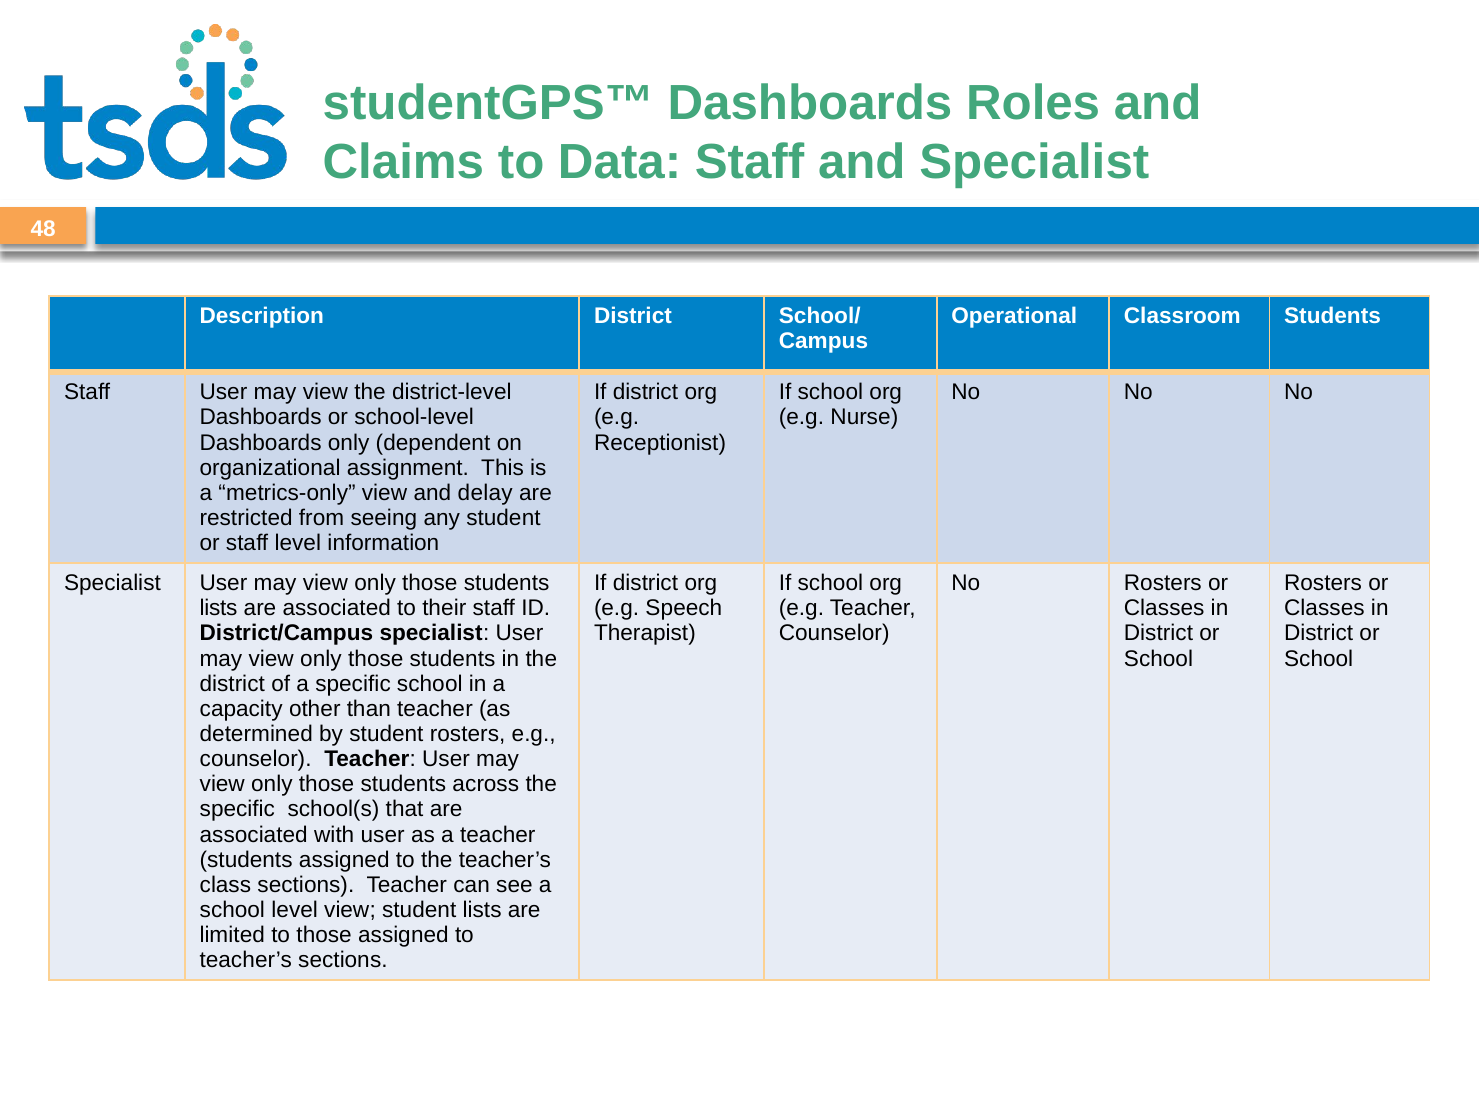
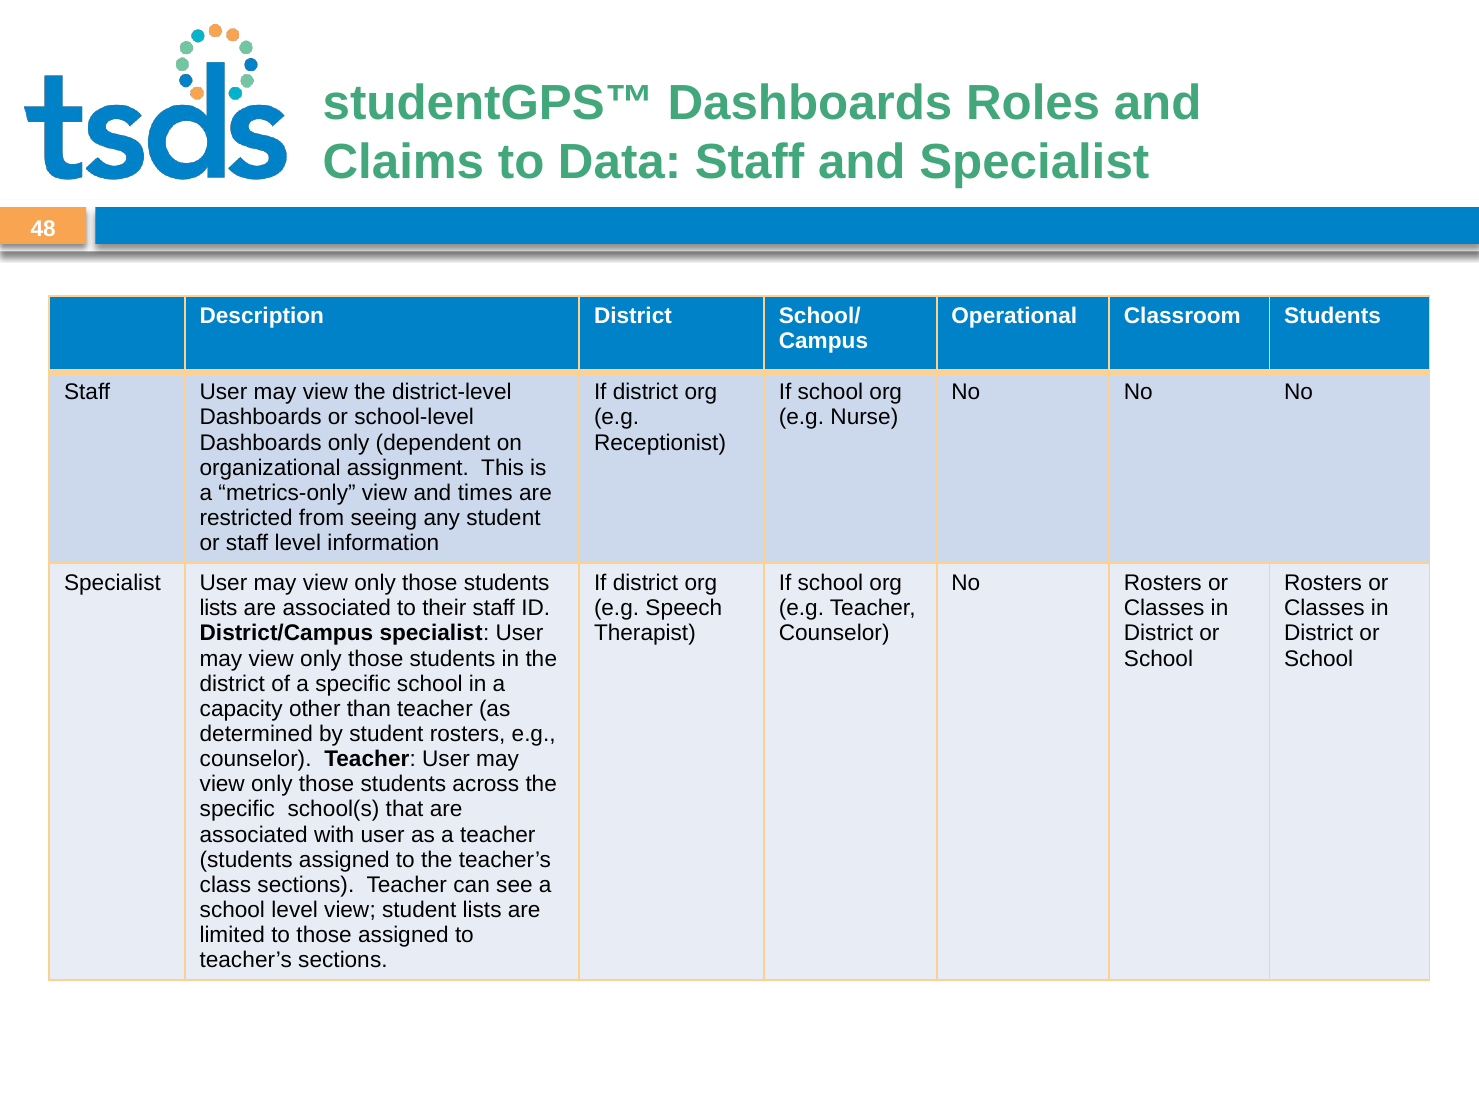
delay: delay -> times (485, 493)
